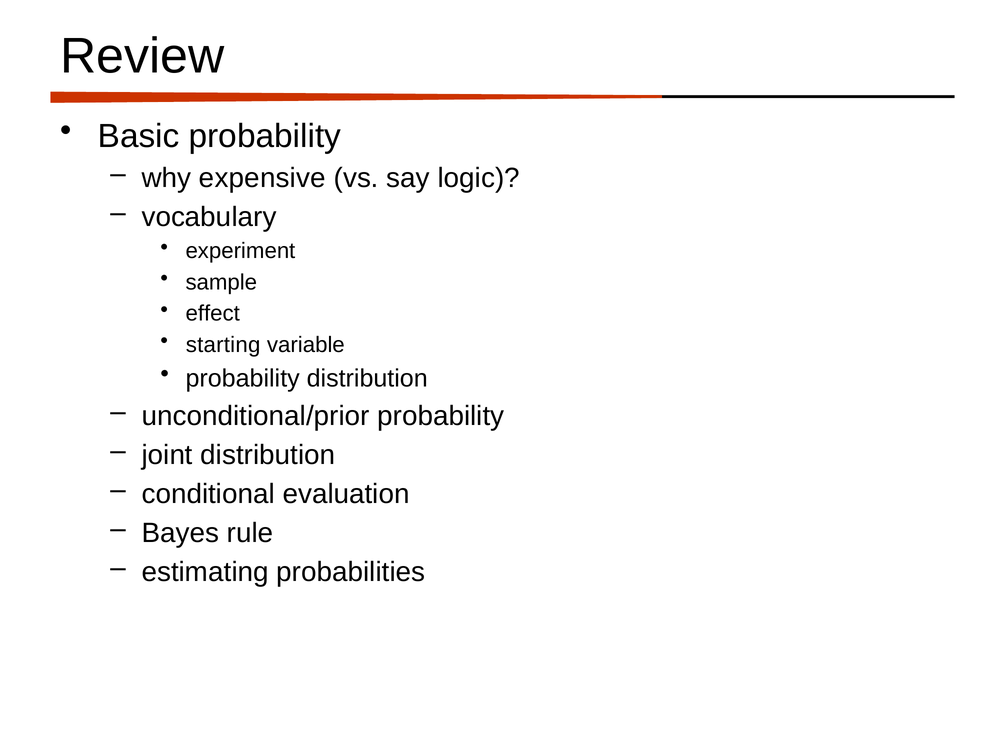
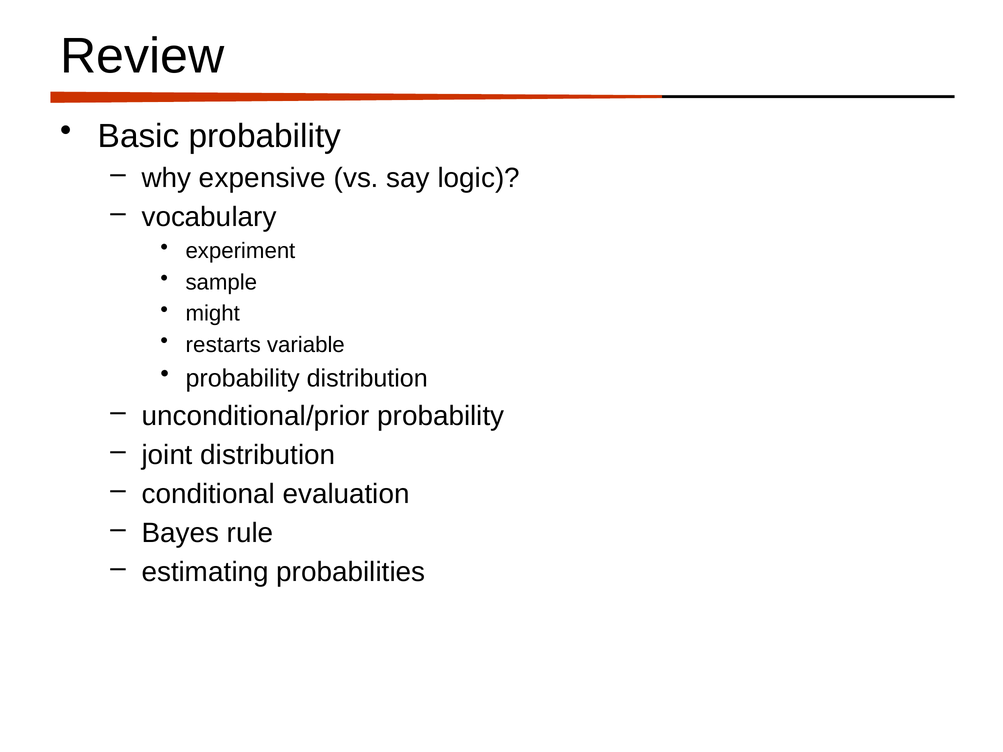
effect: effect -> might (213, 314)
starting: starting -> restarts (223, 345)
